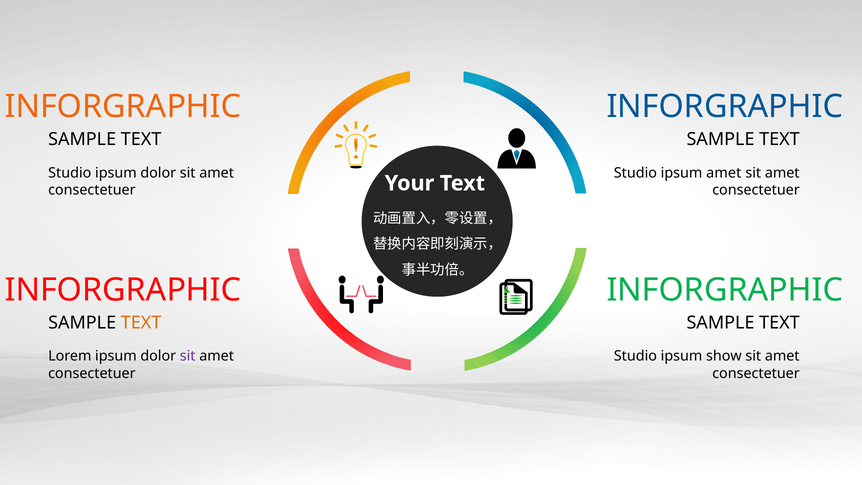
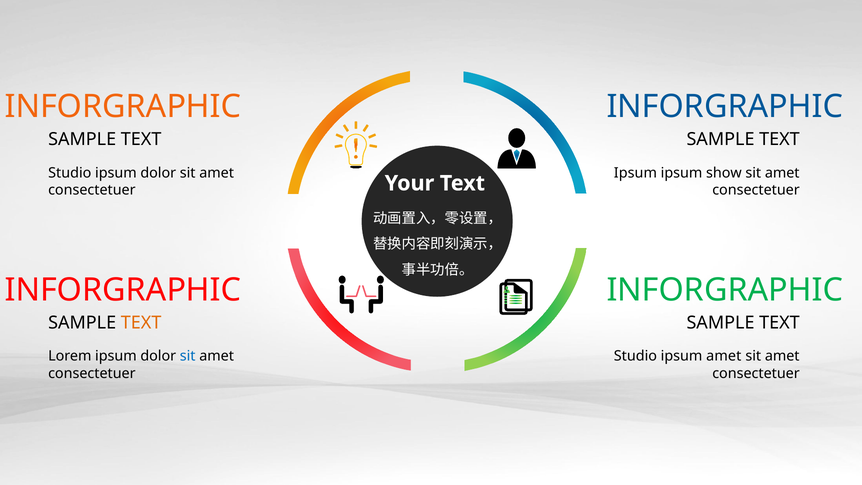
Studio: Studio -> Ipsum (635, 173)
ipsum amet: amet -> show (724, 173)
sit colour: purple -> blue (188, 356)
ipsum show: show -> amet (724, 356)
